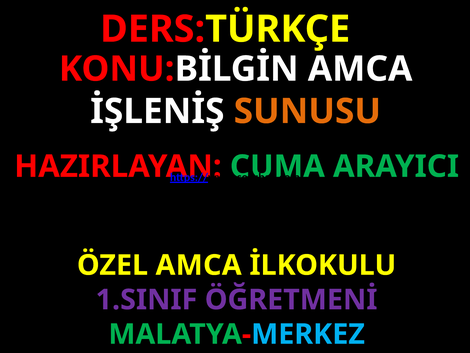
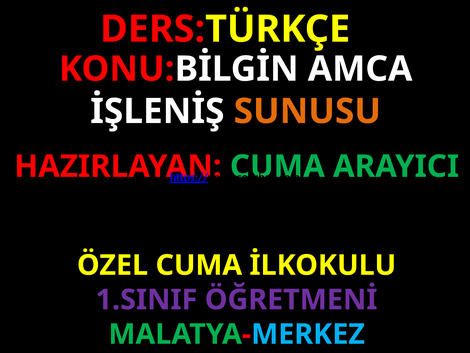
ÖZEL AMCA: AMCA -> CUMA (199, 265)
